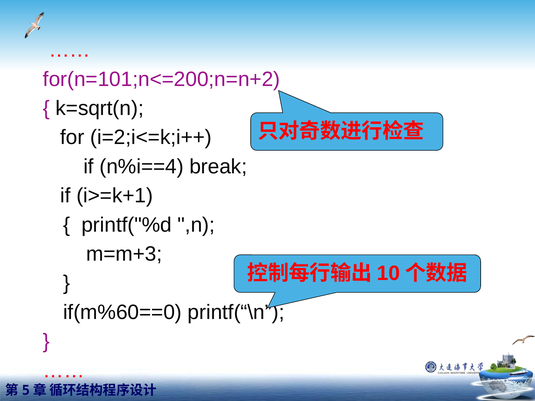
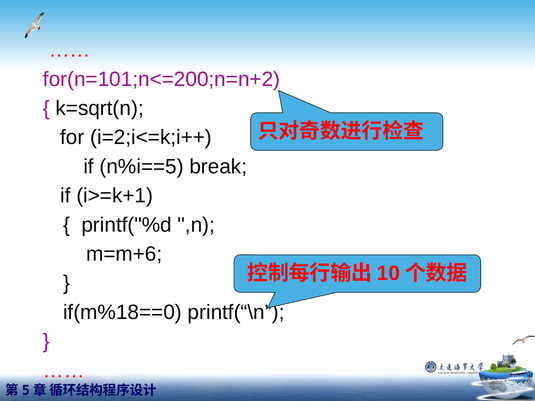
n%i==4: n%i==4 -> n%i==5 (142, 167)
m=m+3: m=m+3 -> m=m+6 (124, 254)
if(m%60==0: if(m%60==0 -> if(m%18==0 (122, 312)
